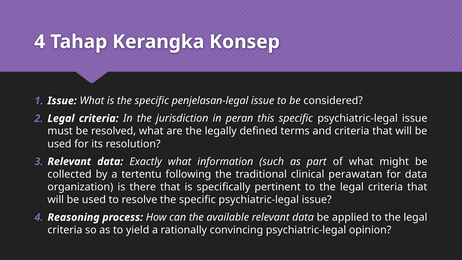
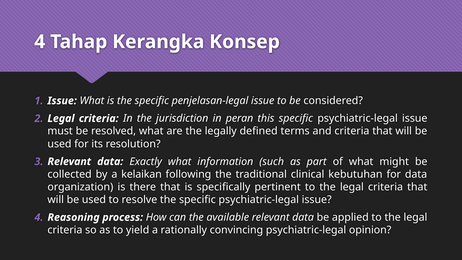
tertentu: tertentu -> kelaikan (142, 174)
perawatan: perawatan -> kebutuhan (355, 174)
